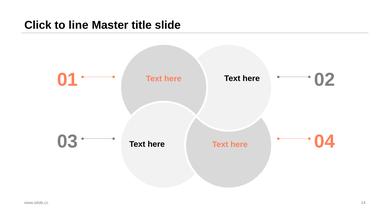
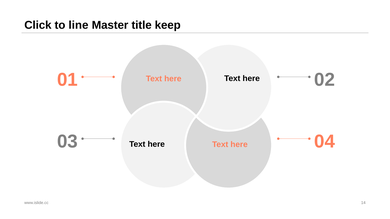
slide: slide -> keep (168, 25)
